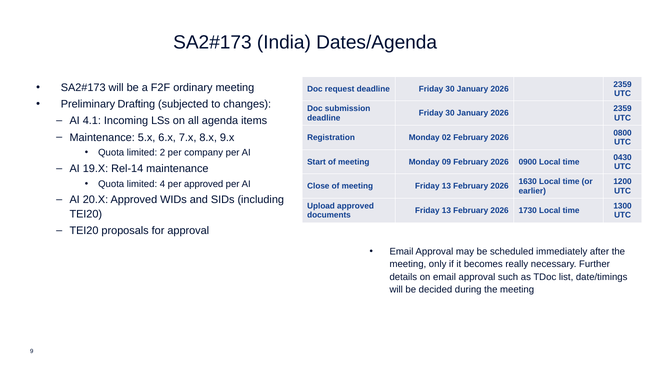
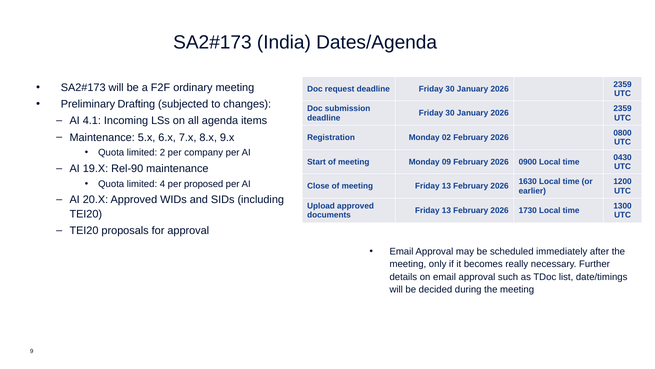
Rel-14: Rel-14 -> Rel-90 (127, 168)
per approved: approved -> proposed (204, 184)
